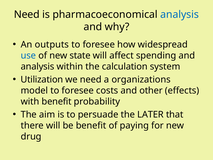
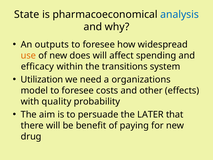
Need: Need -> State (27, 14)
use colour: blue -> orange (28, 55)
state: state -> does (80, 55)
analysis: analysis -> efficacy (37, 67)
calculation: calculation -> transitions (125, 67)
with benefit: benefit -> quality (57, 101)
